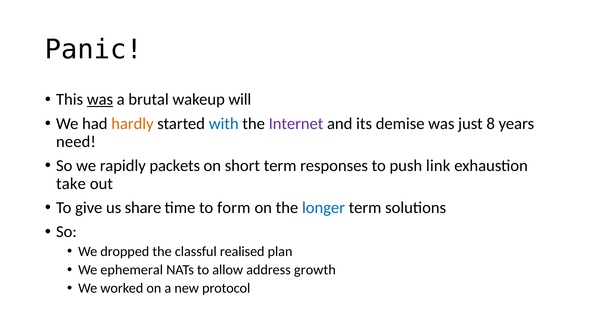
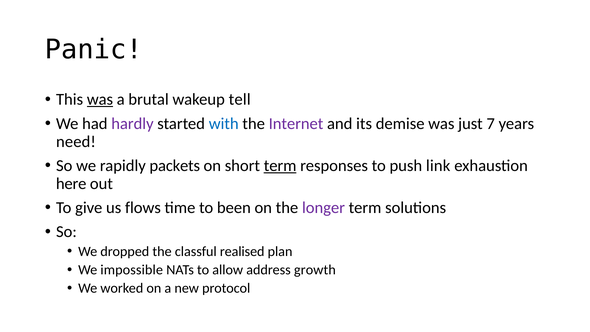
will: will -> tell (240, 99)
hardly colour: orange -> purple (132, 124)
8: 8 -> 7 (491, 124)
term underline: none -> present (280, 166)
take: take -> here (71, 184)
share: share -> flows (143, 208)
form: form -> been (234, 208)
longer colour: blue -> purple (323, 208)
ephemeral: ephemeral -> impossible (132, 270)
